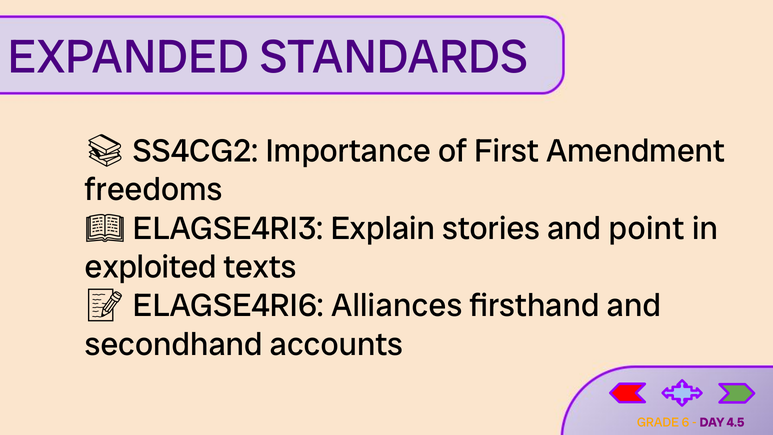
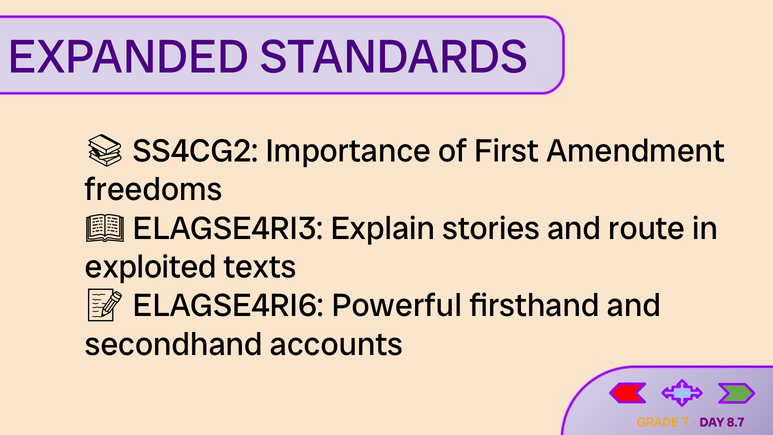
point: point -> route (647, 228)
Alliances: Alliances -> Powerful (397, 306)
6: 6 -> 7 (685, 422)
4.5: 4.5 -> 8.7 (736, 422)
